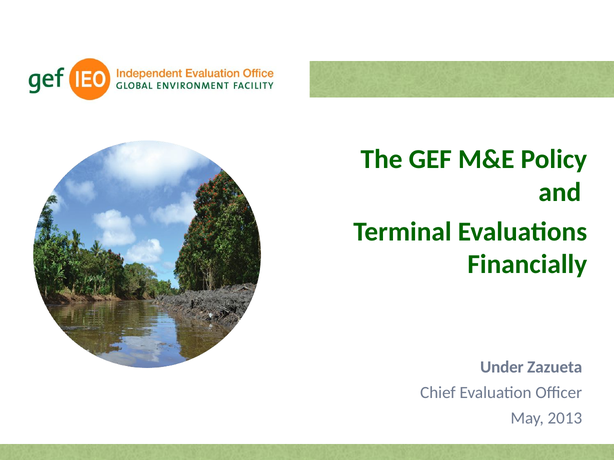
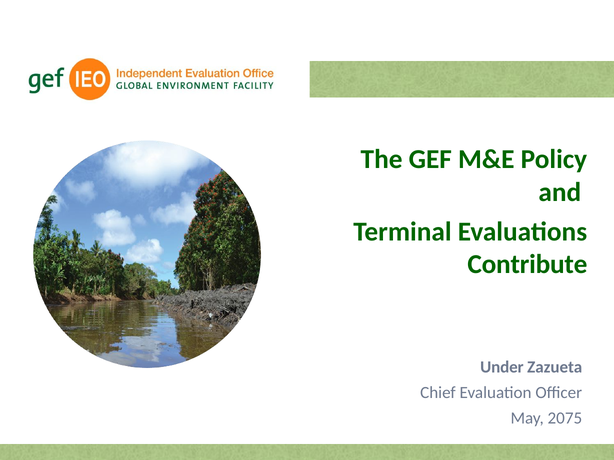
Financially: Financially -> Contribute (527, 265)
2013: 2013 -> 2075 (565, 419)
